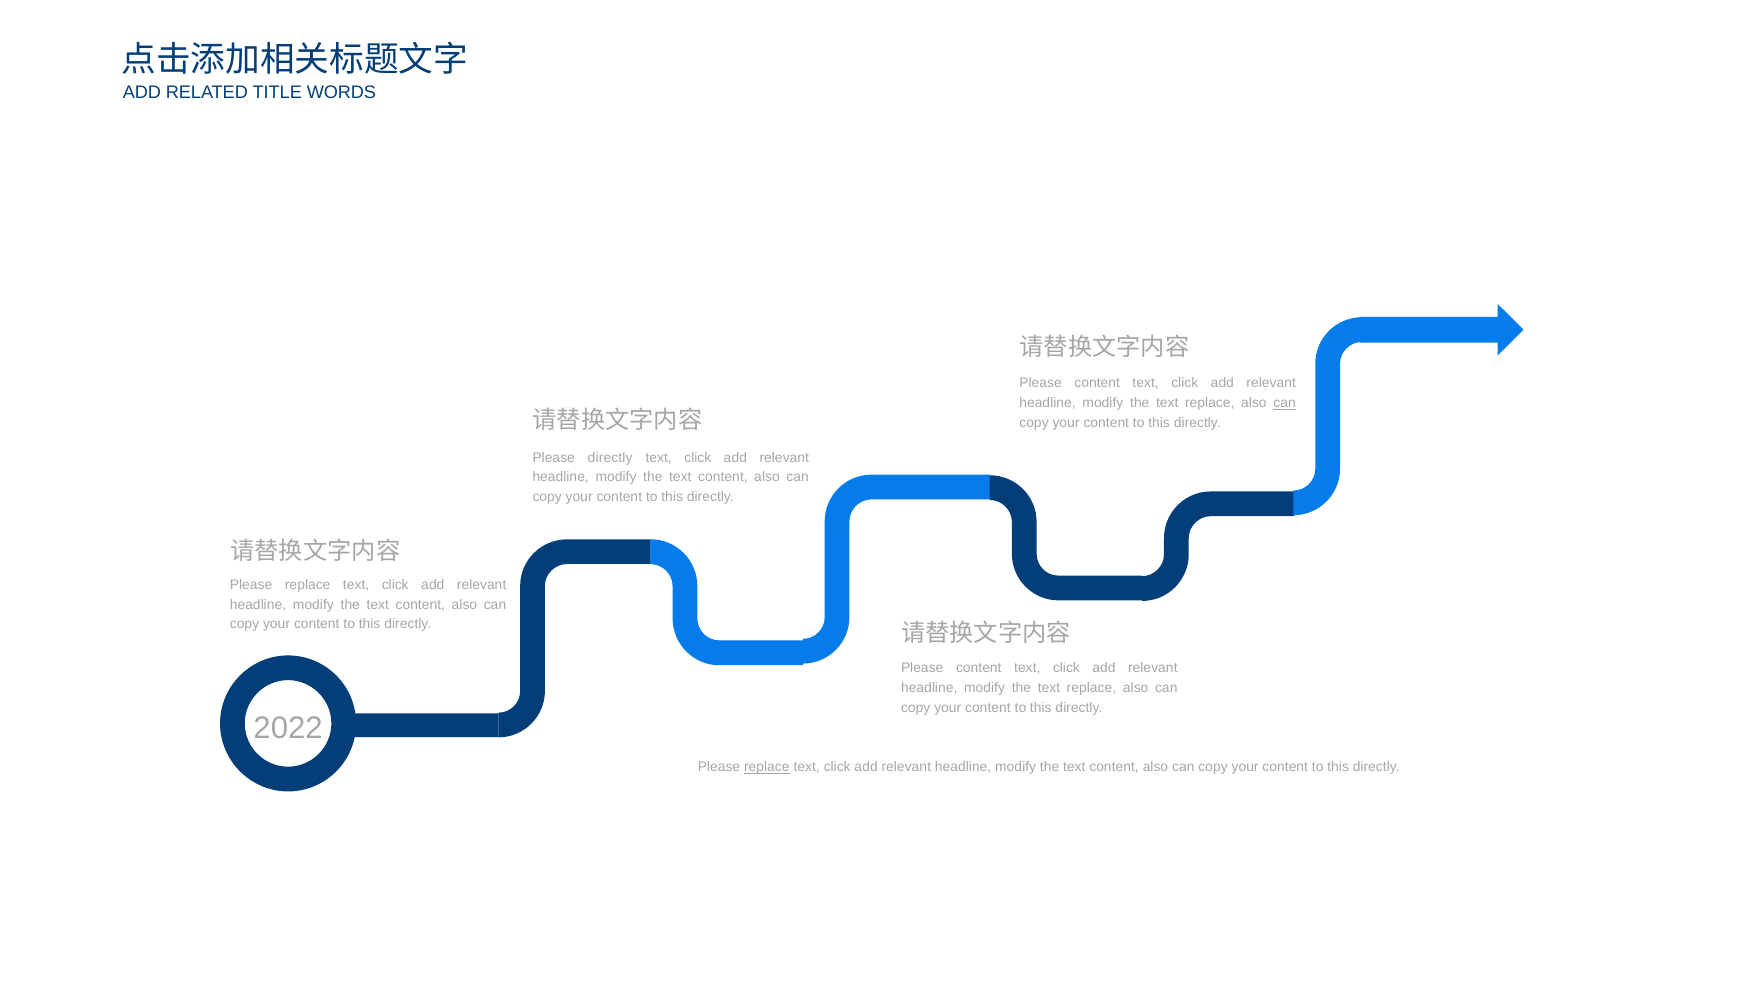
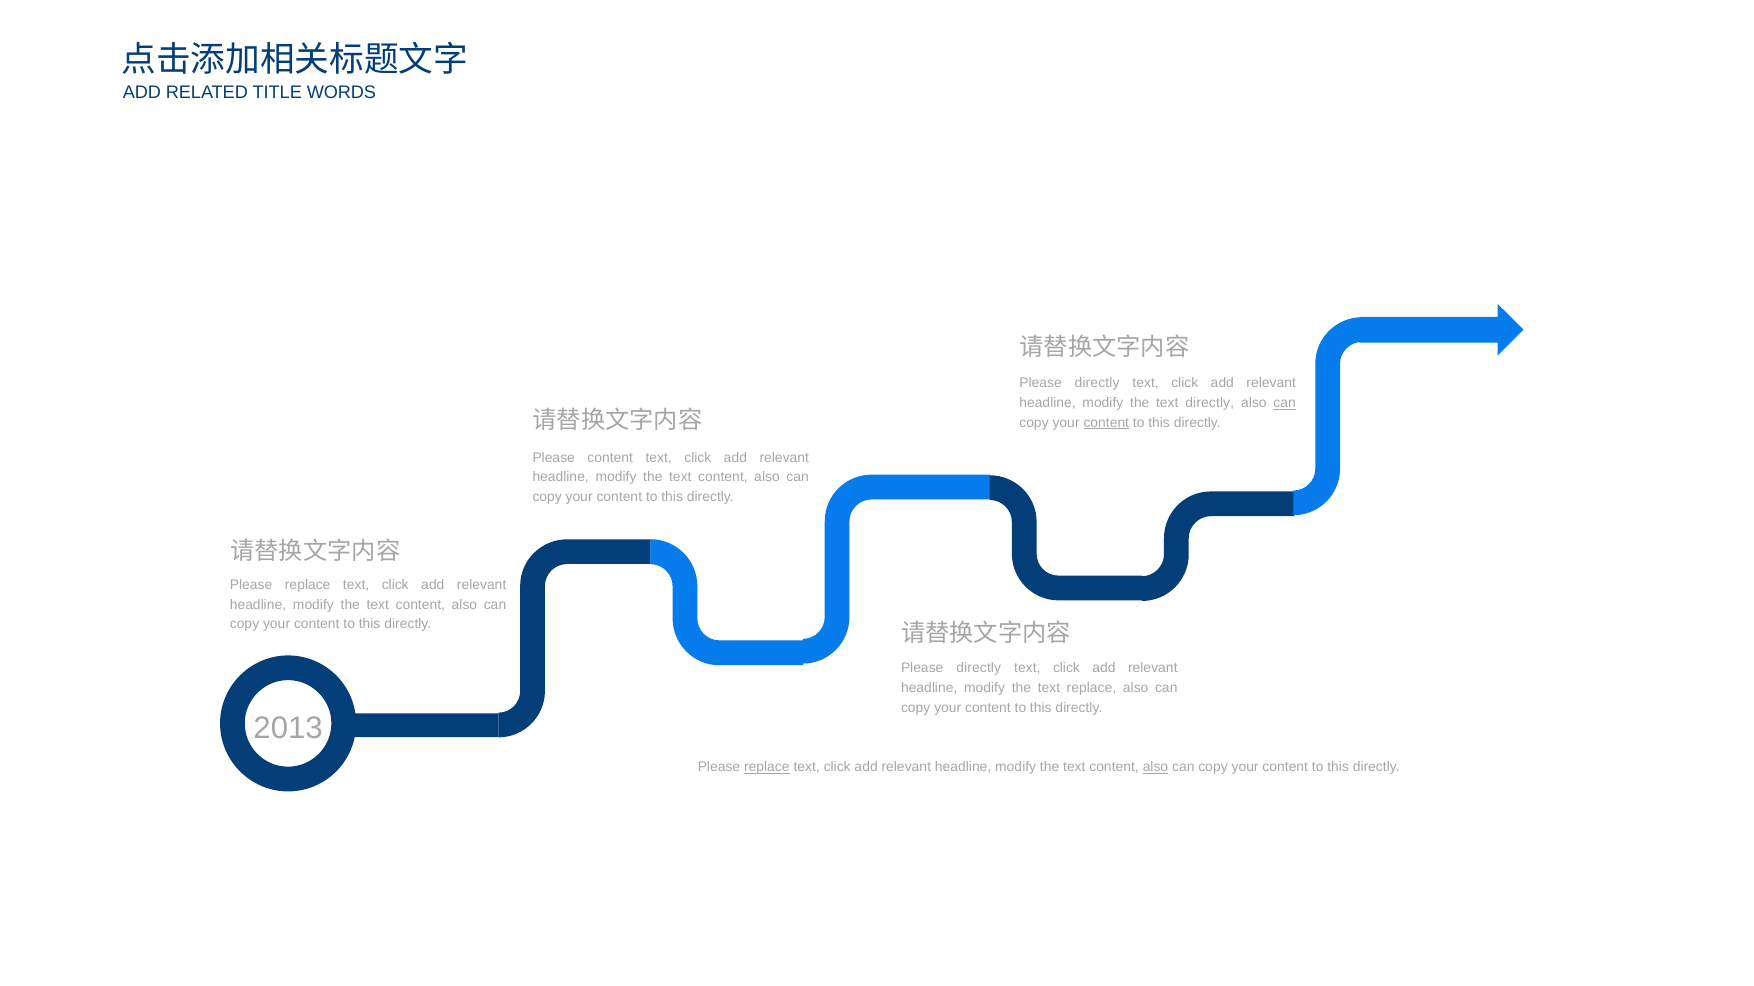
content: content -> directly (1097, 383)
replace: replace -> directly (1210, 403)
content underline: none -> present (1106, 423)
Please directly: directly -> content (610, 458)
content: content -> directly (979, 668)
2022: 2022 -> 2013 (288, 728)
also underline: none -> present (1155, 768)
